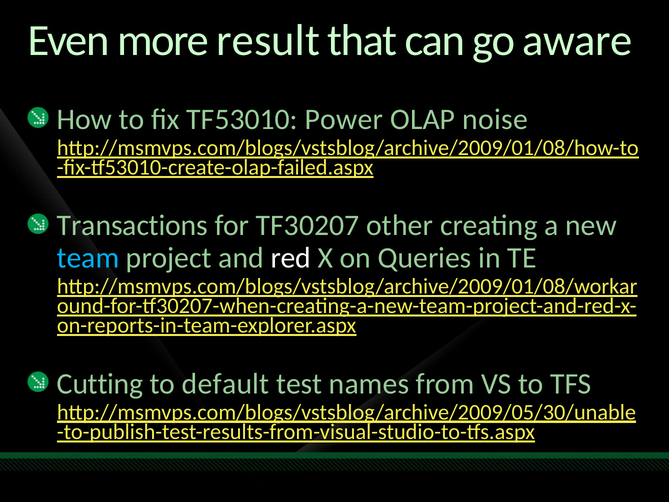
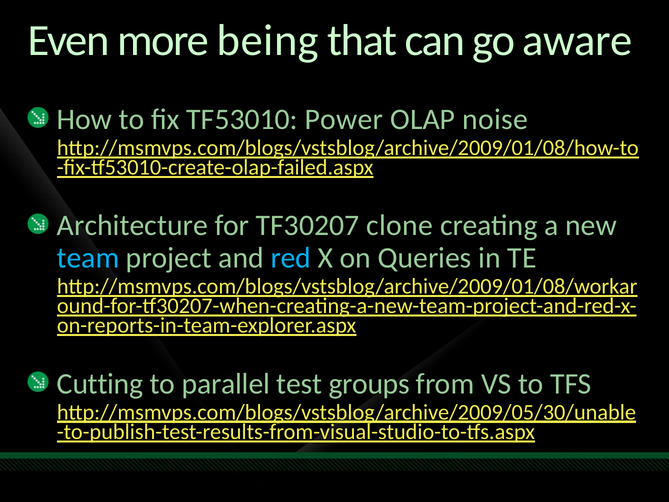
result: result -> being (268, 41)
Transactions: Transactions -> Architecture (132, 226)
other: other -> clone (400, 226)
red colour: white -> light blue (291, 258)
default: default -> parallel (226, 384)
names: names -> groups (369, 384)
